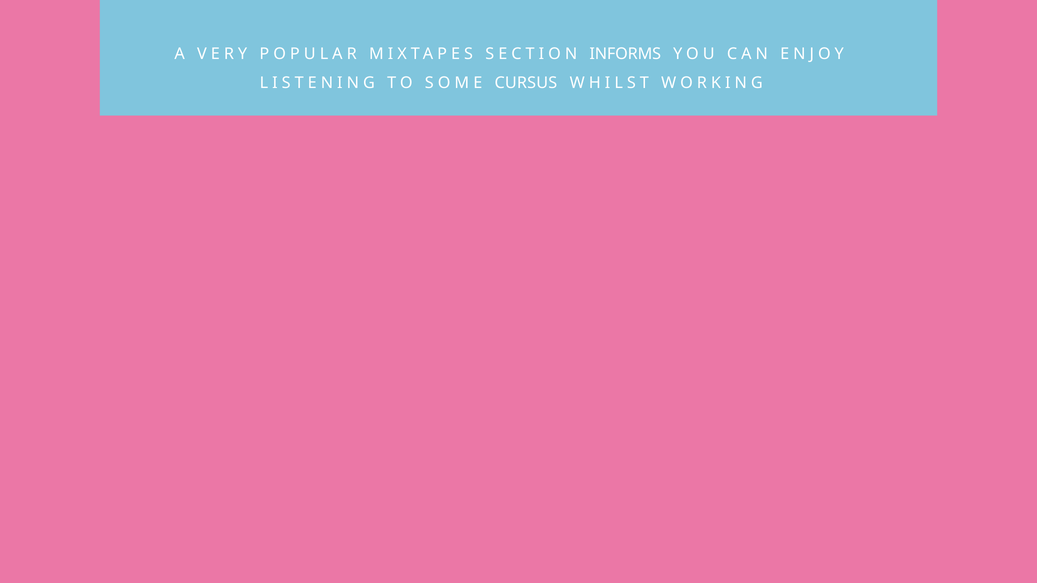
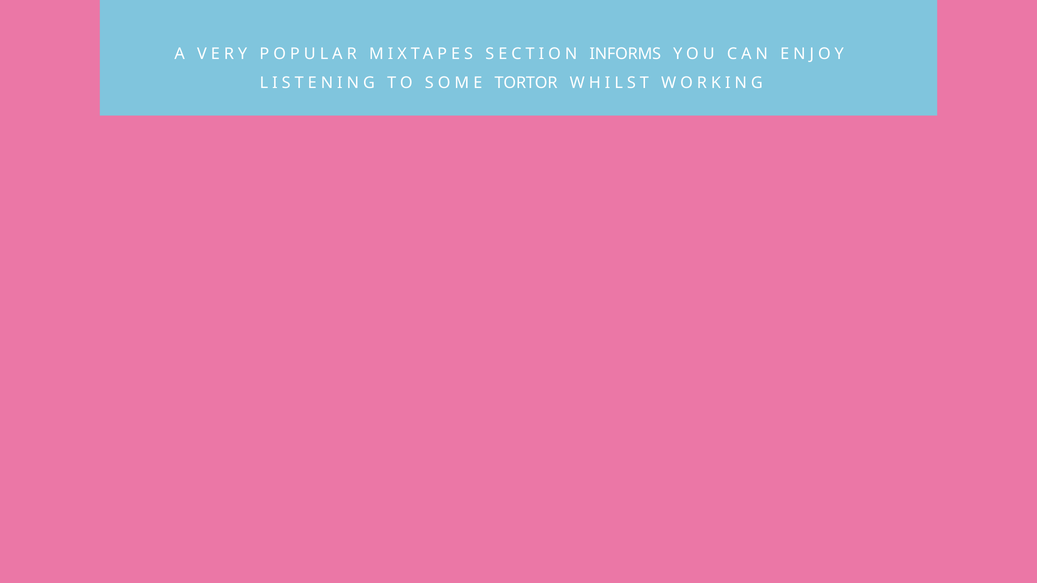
CURSUS: CURSUS -> TORTOR (526, 83)
